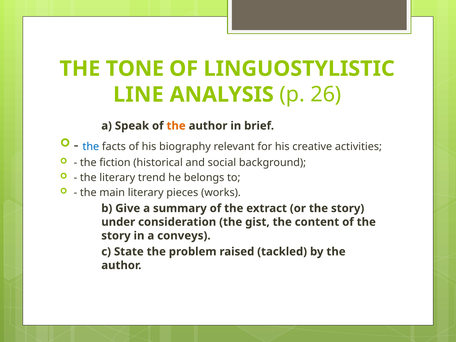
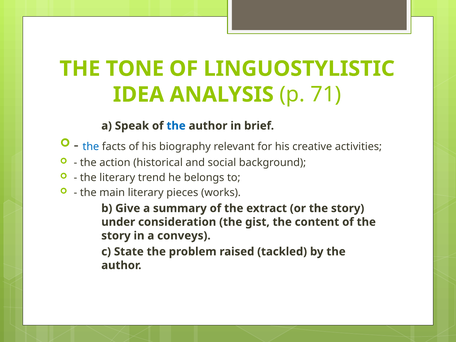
LINE: LINE -> IDEA (138, 95)
26: 26 -> 71 (326, 95)
the colour: orange -> blue (176, 126)
fiction: fiction -> action (115, 163)
